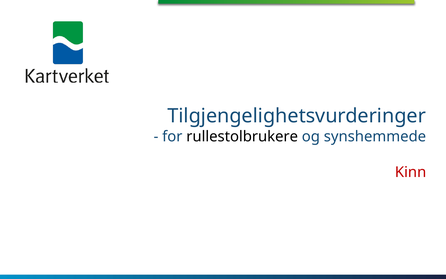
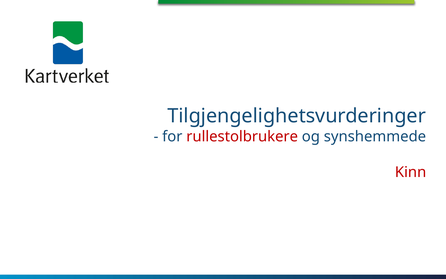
rullestolbrukere colour: black -> red (242, 136)
